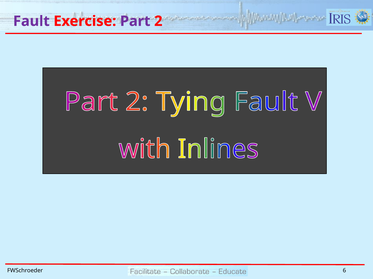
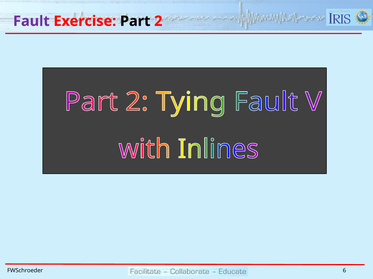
Part colour: purple -> black (135, 21)
